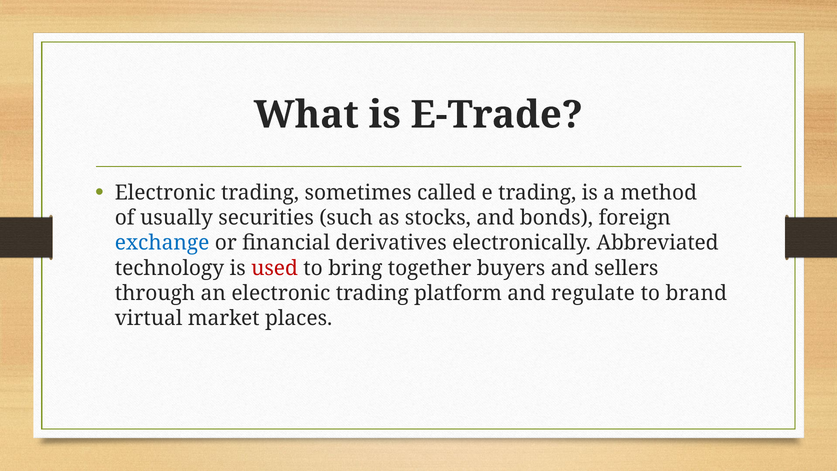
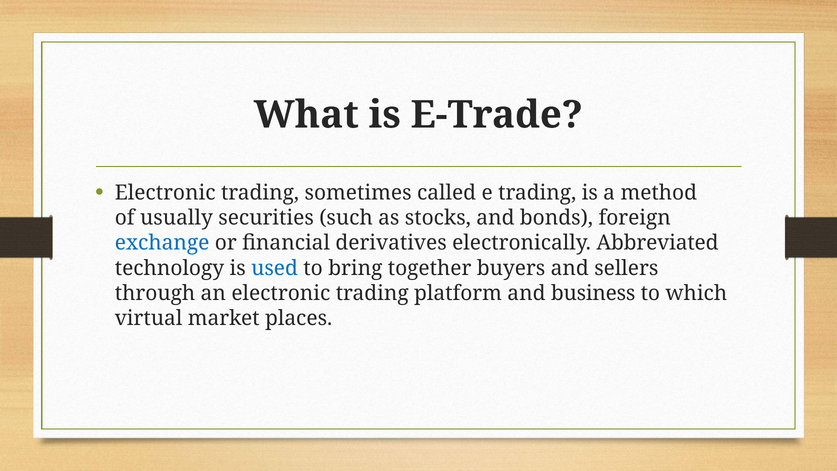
used colour: red -> blue (275, 268)
regulate: regulate -> business (593, 293)
brand: brand -> which (696, 293)
